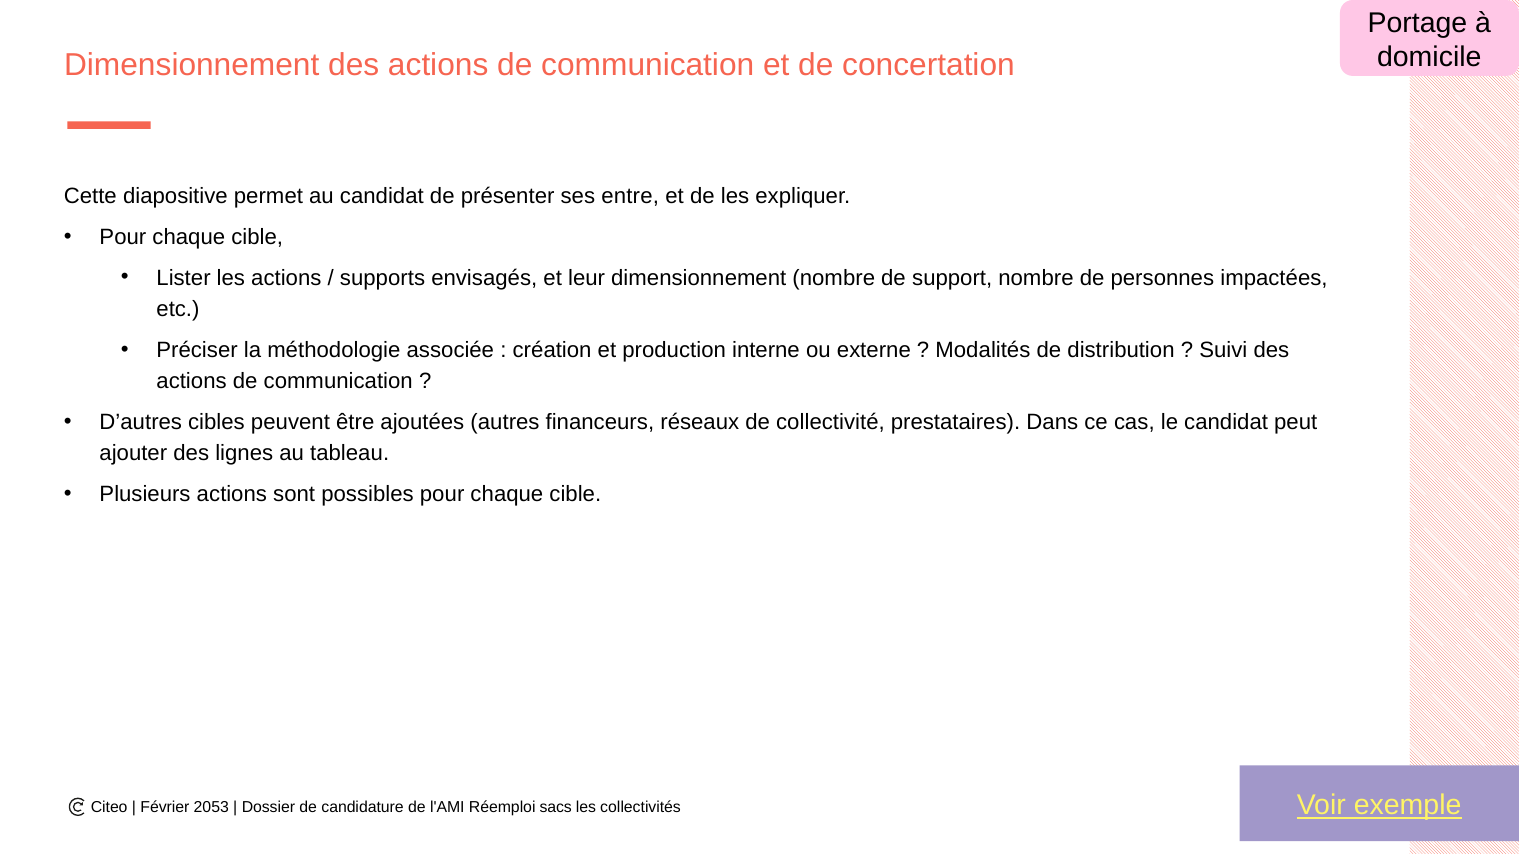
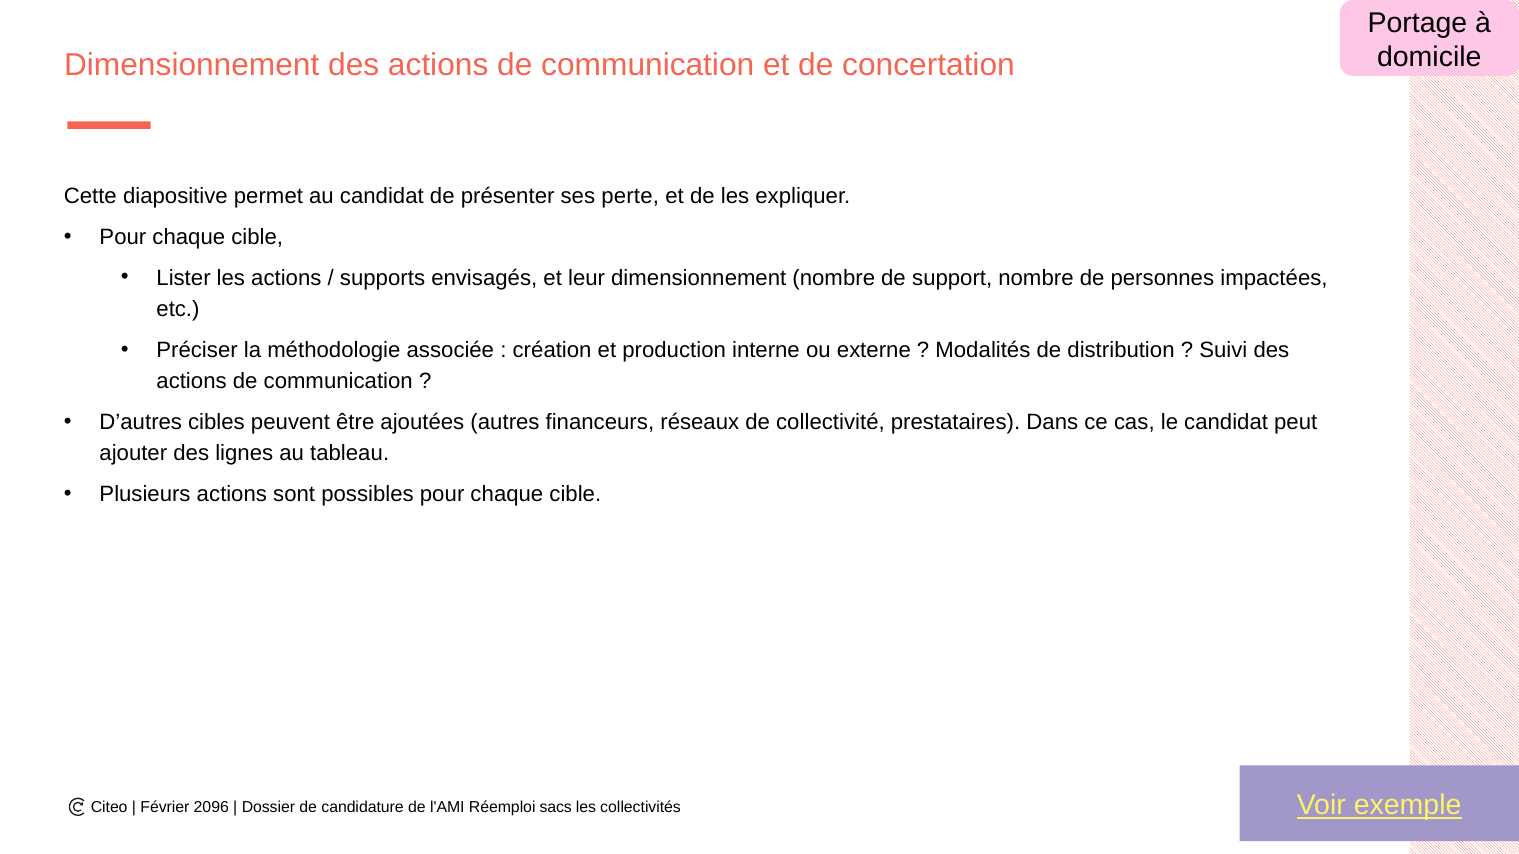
entre: entre -> perte (630, 196)
2053: 2053 -> 2096 (211, 808)
